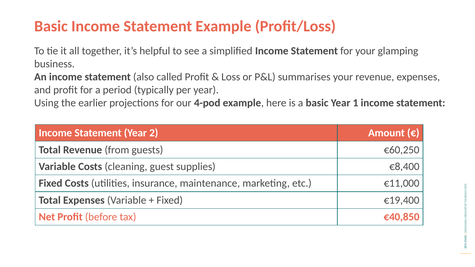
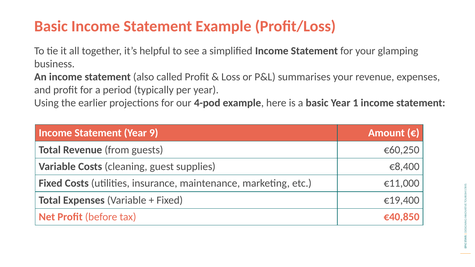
2: 2 -> 9 (154, 133)
